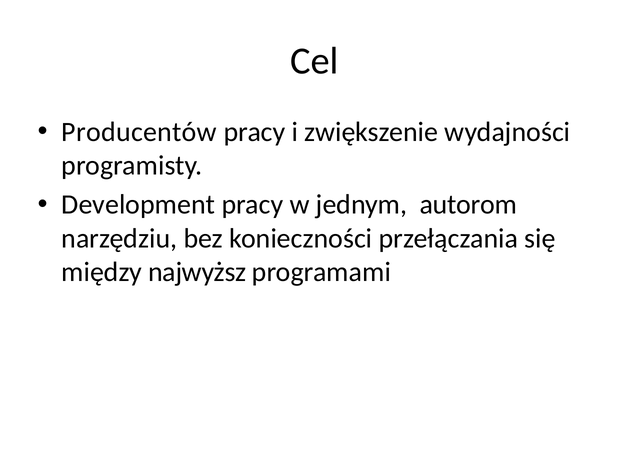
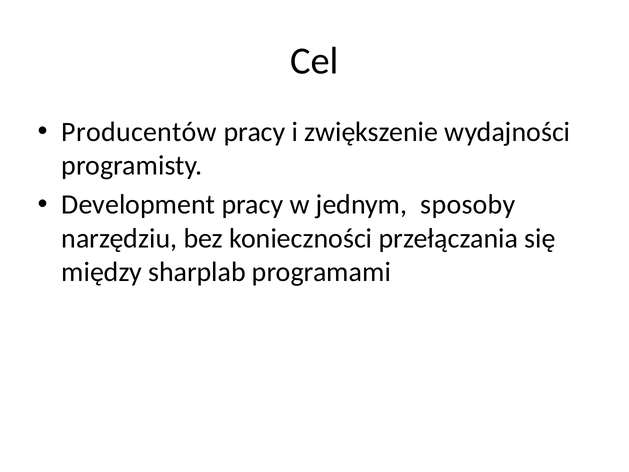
autorom: autorom -> sposoby (468, 205)
najwyższ: najwyższ -> sharplab (197, 272)
